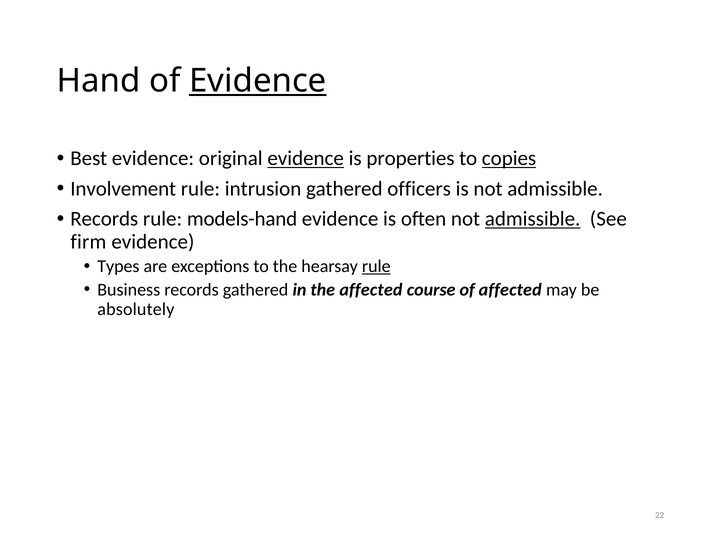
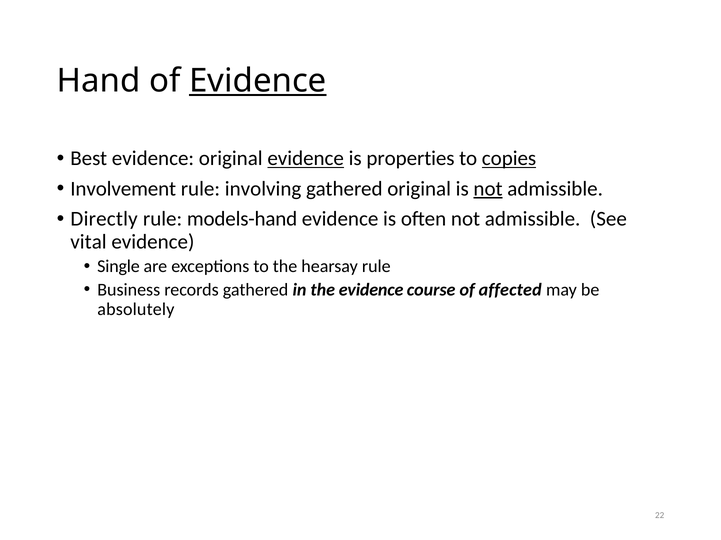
intrusion: intrusion -> involving (263, 189)
gathered officers: officers -> original (419, 189)
not underline: none -> present (488, 189)
Records: Records -> Directly (104, 219)
admissible underline: present -> none (533, 219)
firm: firm -> vital (88, 242)
Types: Types -> Single (118, 267)
rule underline: present -> none (376, 267)
the affected: affected -> evidence (371, 290)
